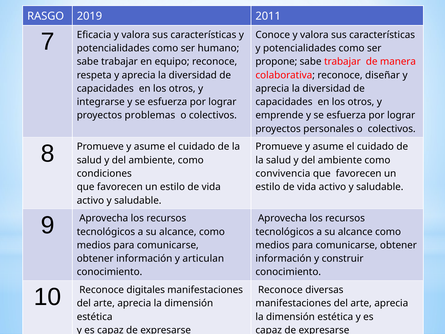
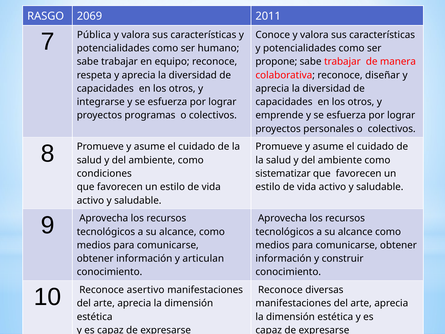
2019: 2019 -> 2069 (89, 16)
Eficacia: Eficacia -> Pública (94, 35)
problemas: problemas -> programas (150, 115)
convivencia: convivencia -> sistematizar (283, 173)
digitales: digitales -> asertivo (146, 290)
